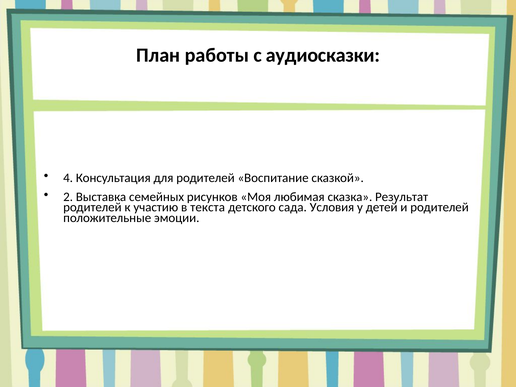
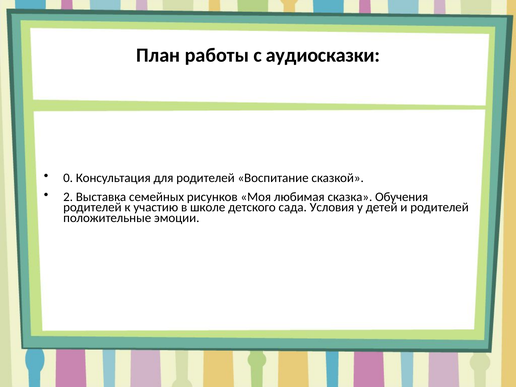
4: 4 -> 0 (68, 178)
Результат: Результат -> Обучения (402, 197)
текста: текста -> школе (208, 207)
